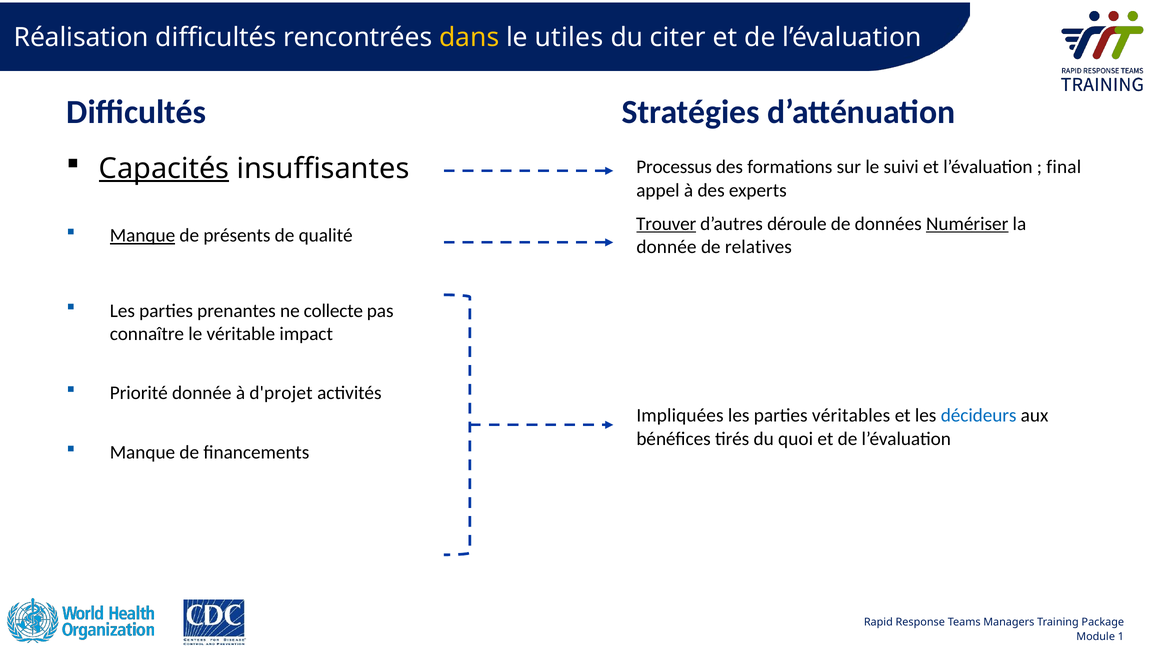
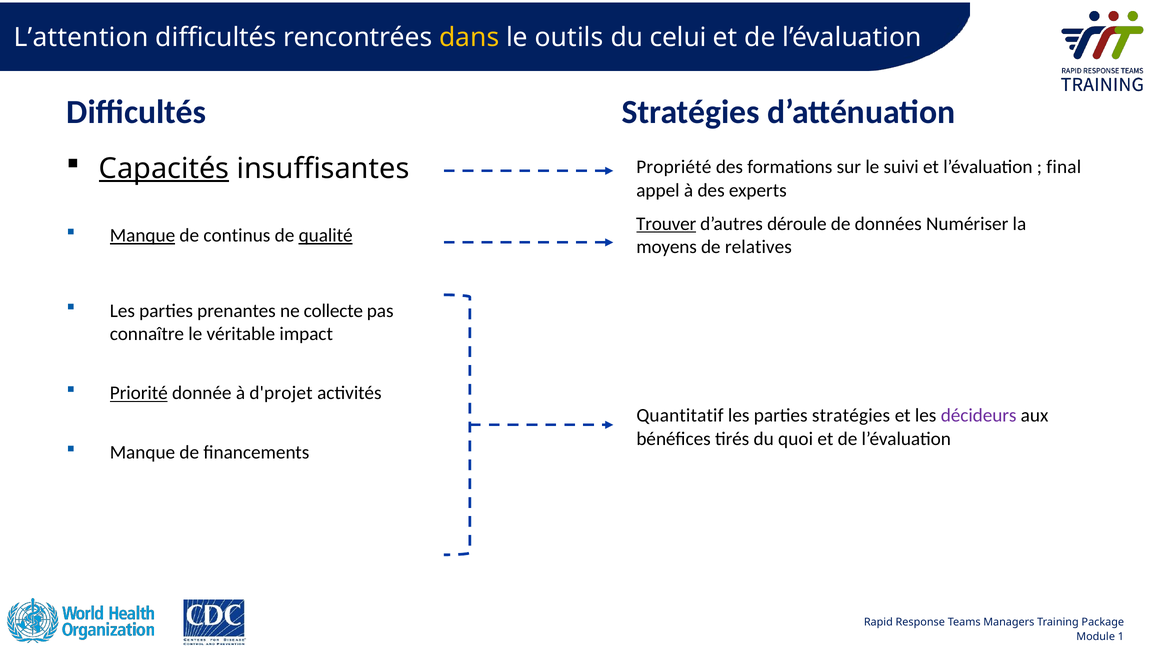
Réalisation: Réalisation -> Lʼattention (81, 38)
utiles: utiles -> outils (569, 38)
citer: citer -> celui (678, 38)
Processus: Processus -> Propriété (674, 167)
Numériser underline: present -> none (967, 224)
présents: présents -> continus (237, 236)
qualité underline: none -> present (326, 236)
donnée: donnée -> moyens (667, 247)
Priorité underline: none -> present (139, 393)
Impliquées: Impliquées -> Quantitatif (680, 416)
parties véritables: véritables -> stratégies (851, 416)
décideurs colour: blue -> purple (979, 416)
